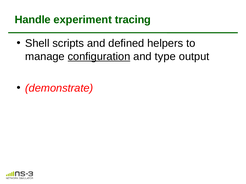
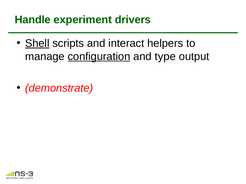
tracing: tracing -> drivers (133, 20)
Shell underline: none -> present (37, 43)
defined: defined -> interact (126, 43)
